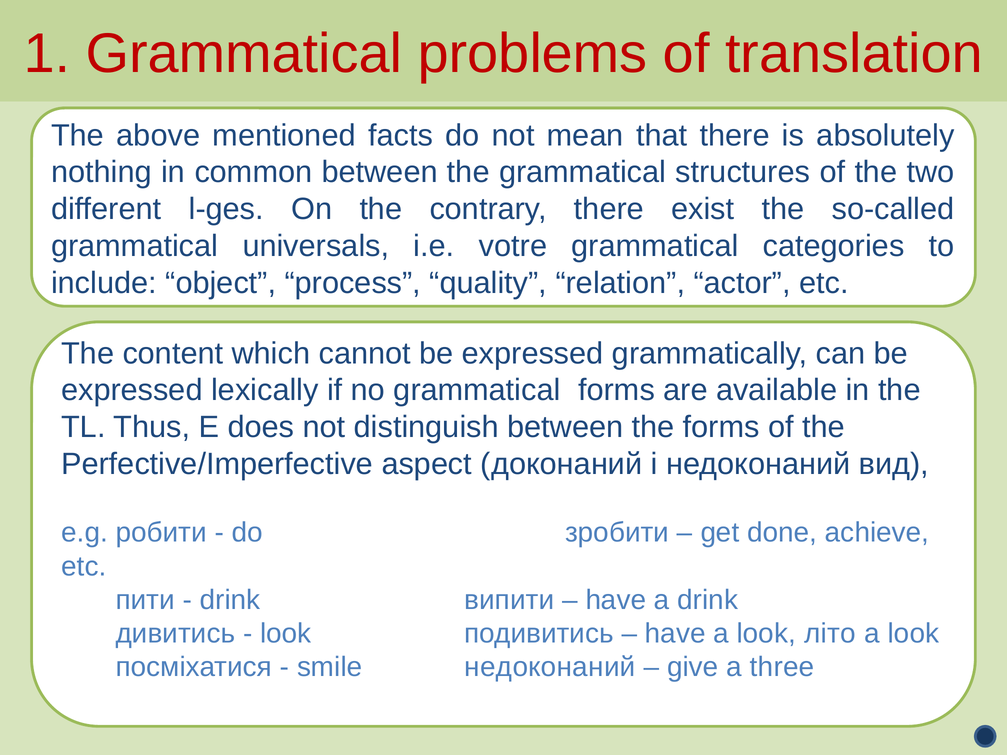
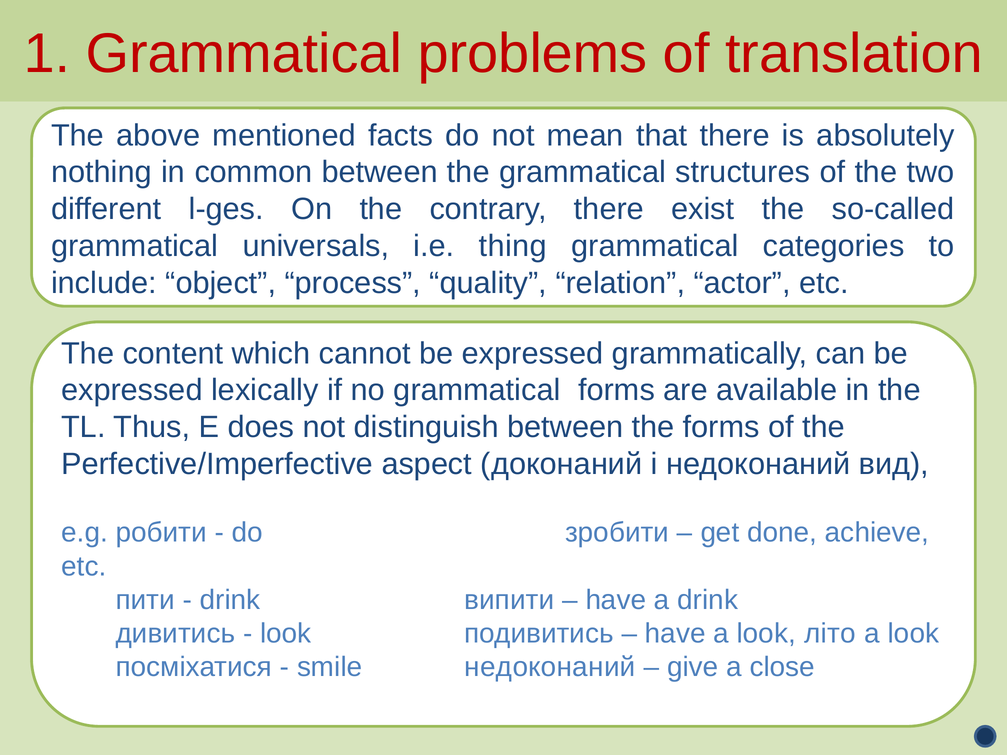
votre: votre -> thing (513, 246)
three: three -> close (782, 667)
